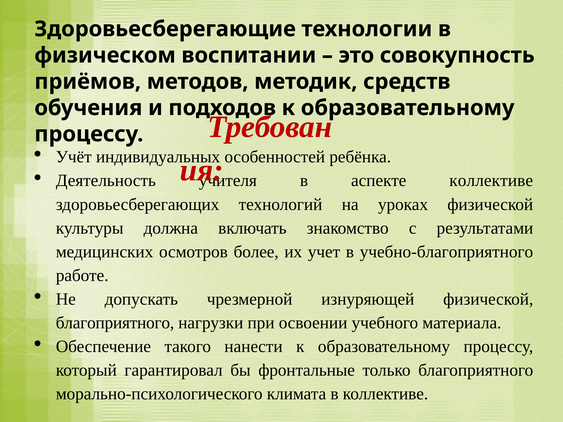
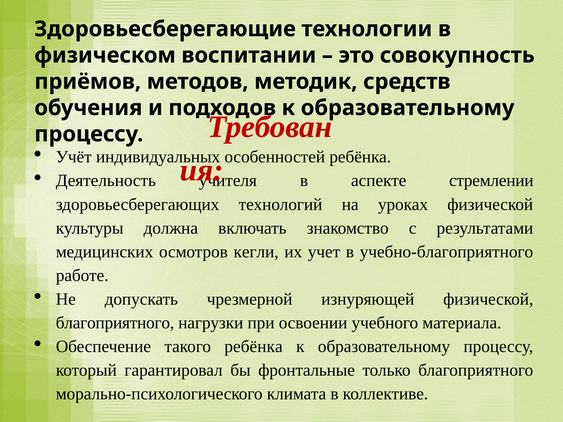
аспекте коллективе: коллективе -> стремлении (491, 181)
более: более -> кегли (256, 252)
такого нанести: нанести -> ребёнка (253, 347)
